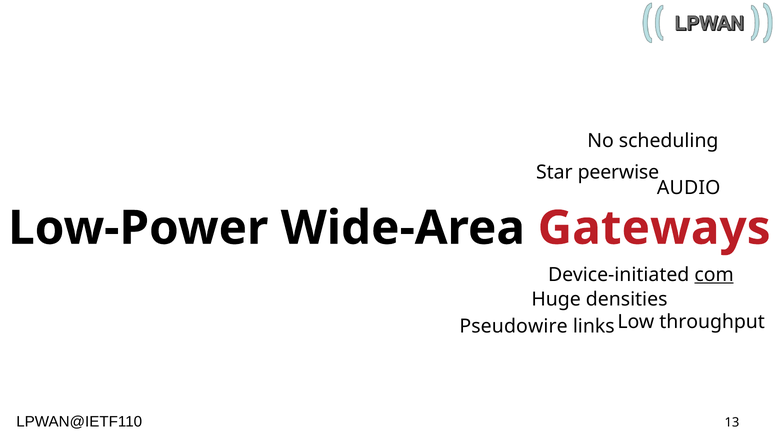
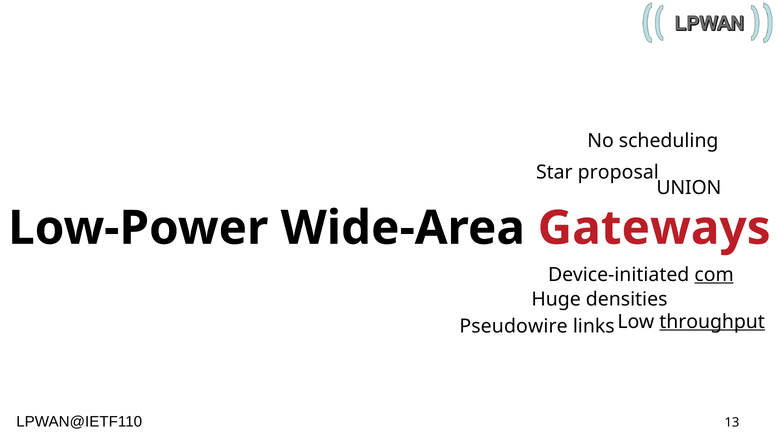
peerwise: peerwise -> proposal (618, 172)
AUDIO: AUDIO -> UNION (689, 188)
throughput underline: none -> present (712, 322)
